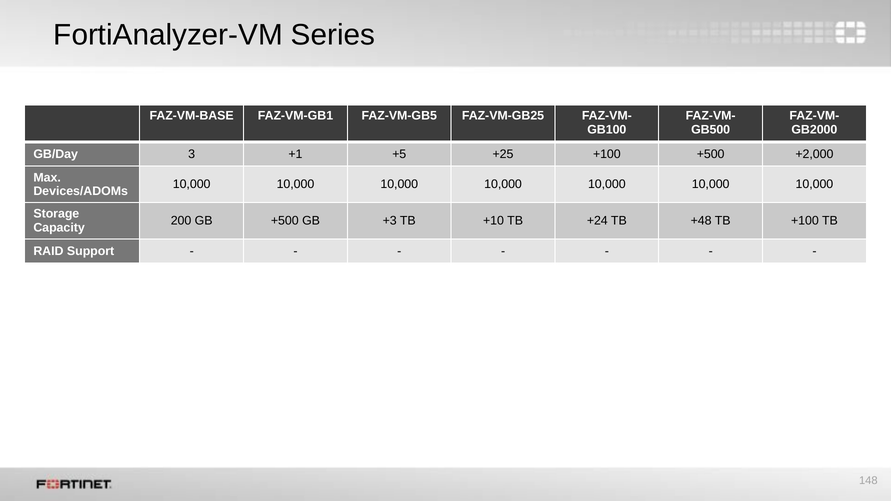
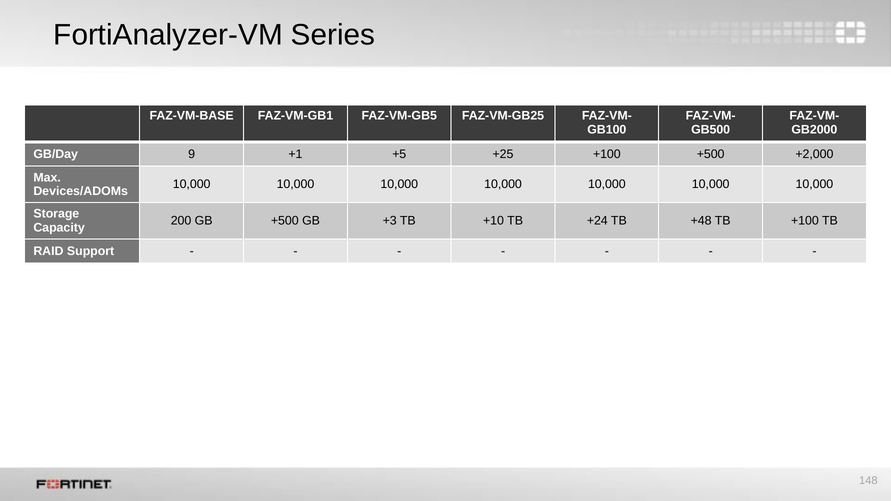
3: 3 -> 9 (192, 154)
